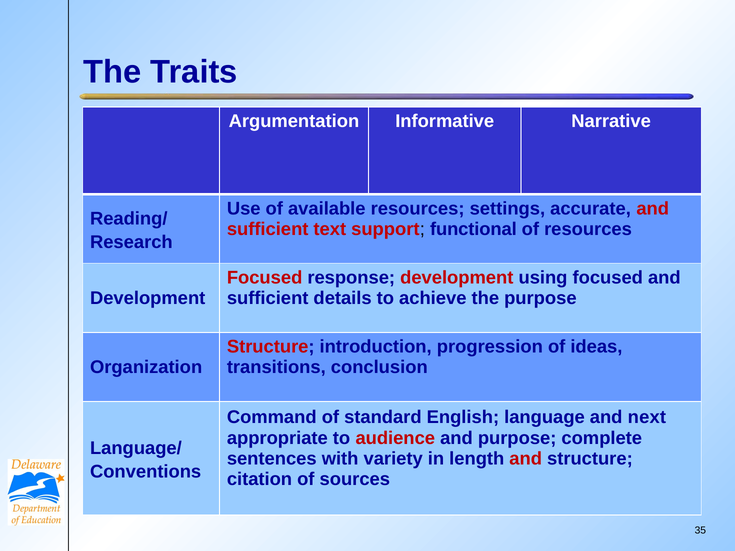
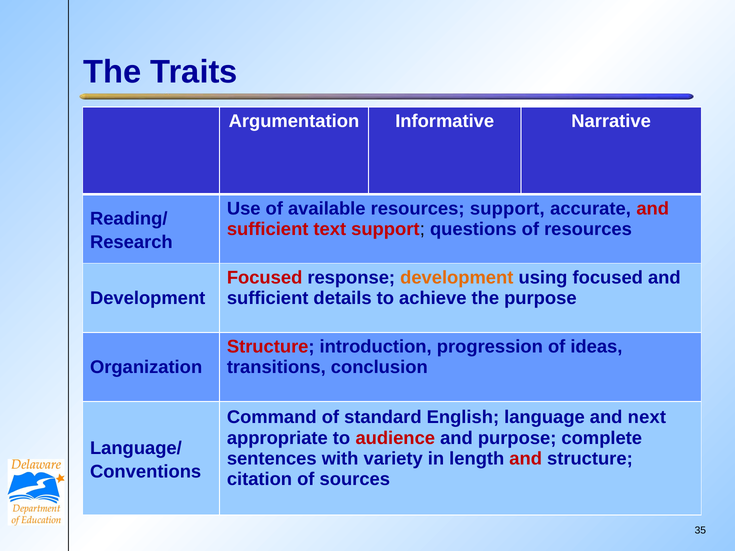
resources settings: settings -> support (507, 209)
functional: functional -> questions (473, 229)
development colour: red -> orange (457, 278)
